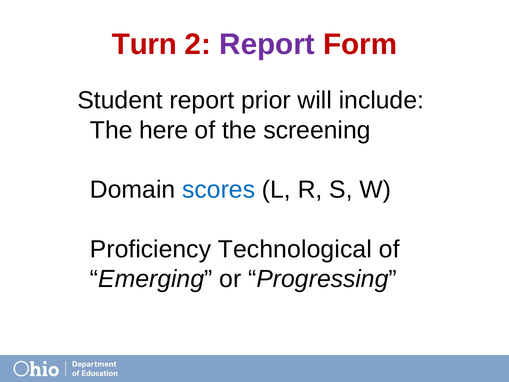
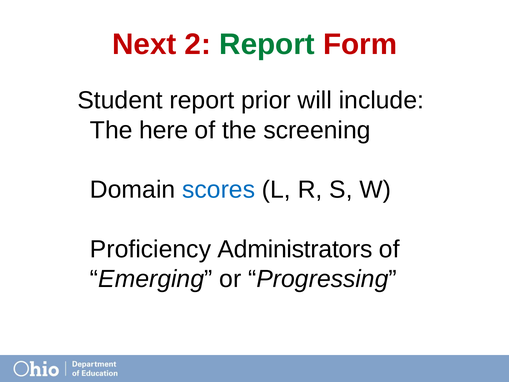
Turn: Turn -> Next (144, 44)
Report colour: purple -> green (267, 44)
Technological: Technological -> Administrators (295, 249)
